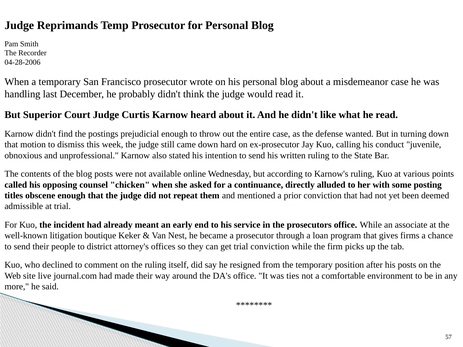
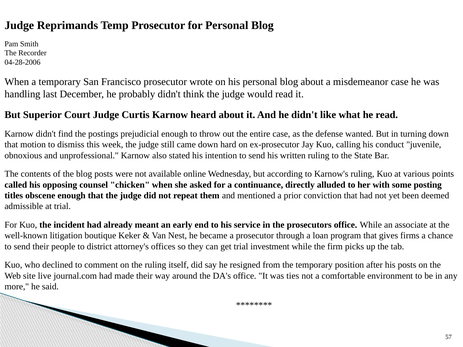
trial conviction: conviction -> investment (270, 247)
